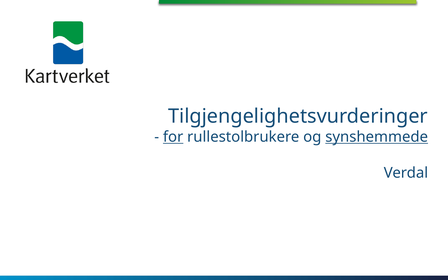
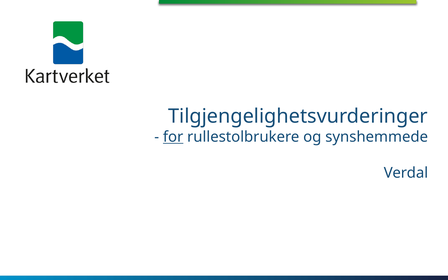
synshemmede underline: present -> none (377, 137)
